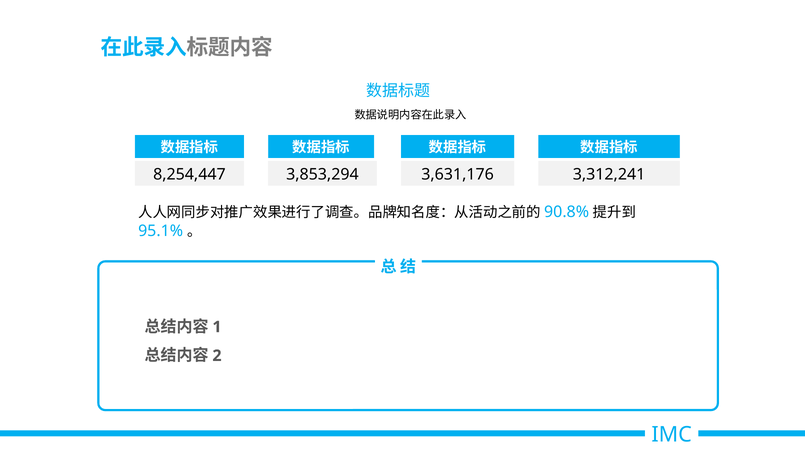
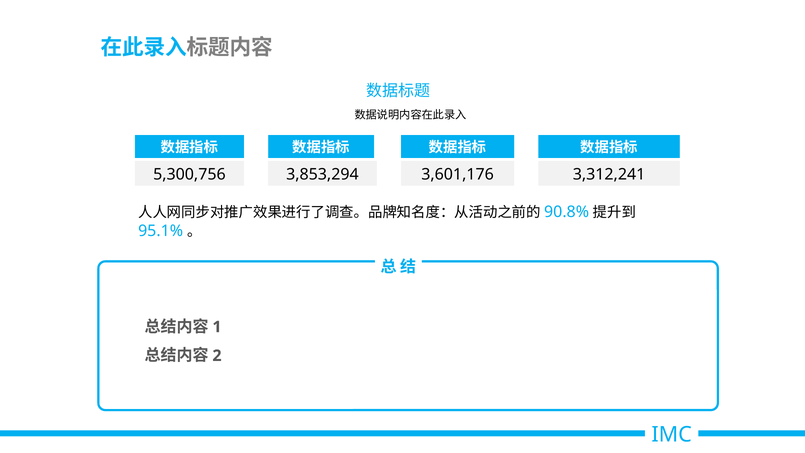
8,254,447: 8,254,447 -> 5,300,756 (189, 174)
3,631,176: 3,631,176 -> 3,601,176 (458, 174)
